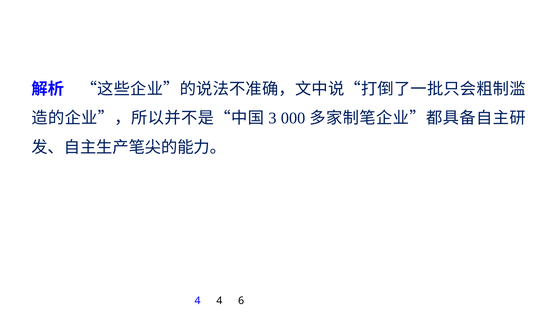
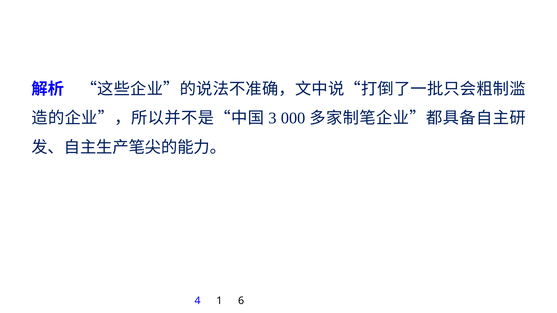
4 4: 4 -> 1 (219, 301)
